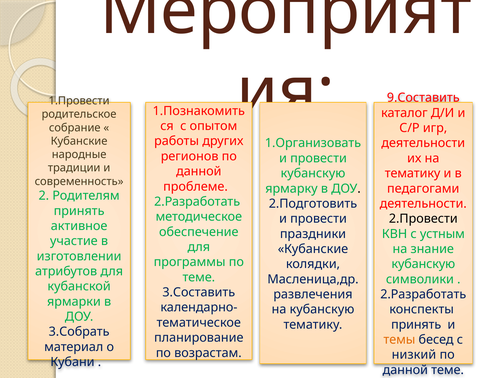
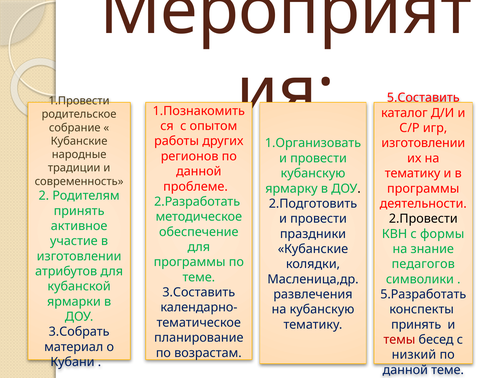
9.Составить: 9.Составить -> 5.Составить (423, 98)
деятельности: деятельности -> изготовлении (423, 143)
педагогами: педагогами -> программы (423, 189)
устным: устным -> формы (442, 234)
кубанскую: кубанскую -> педагогов (423, 264)
2.Разработать: 2.Разработать -> 5.Разработать (423, 294)
темы colour: orange -> red (399, 340)
